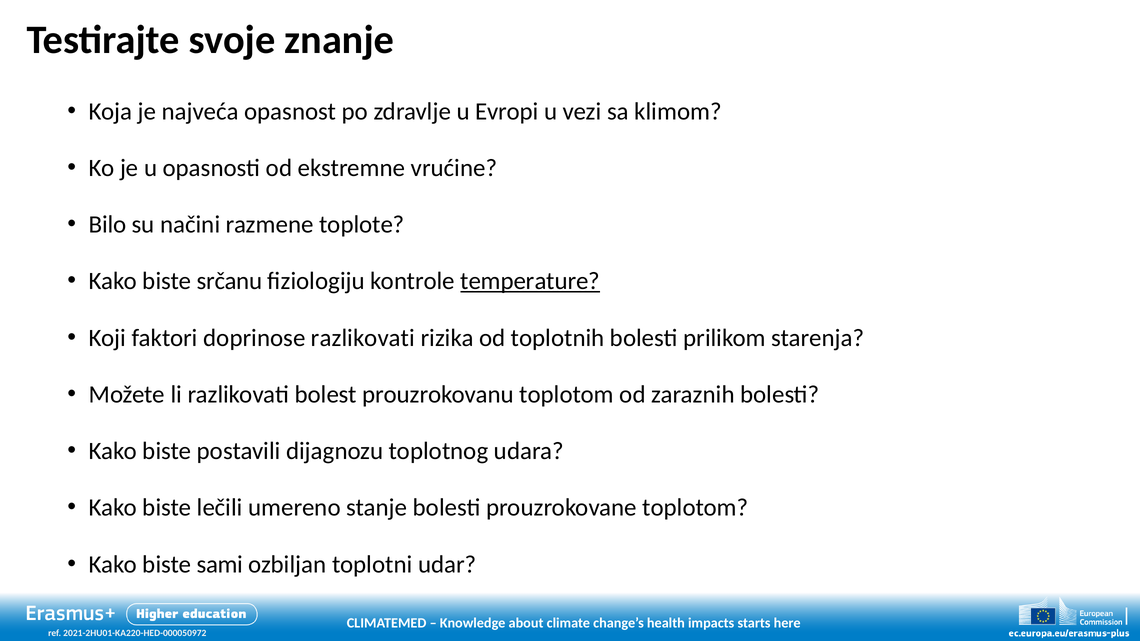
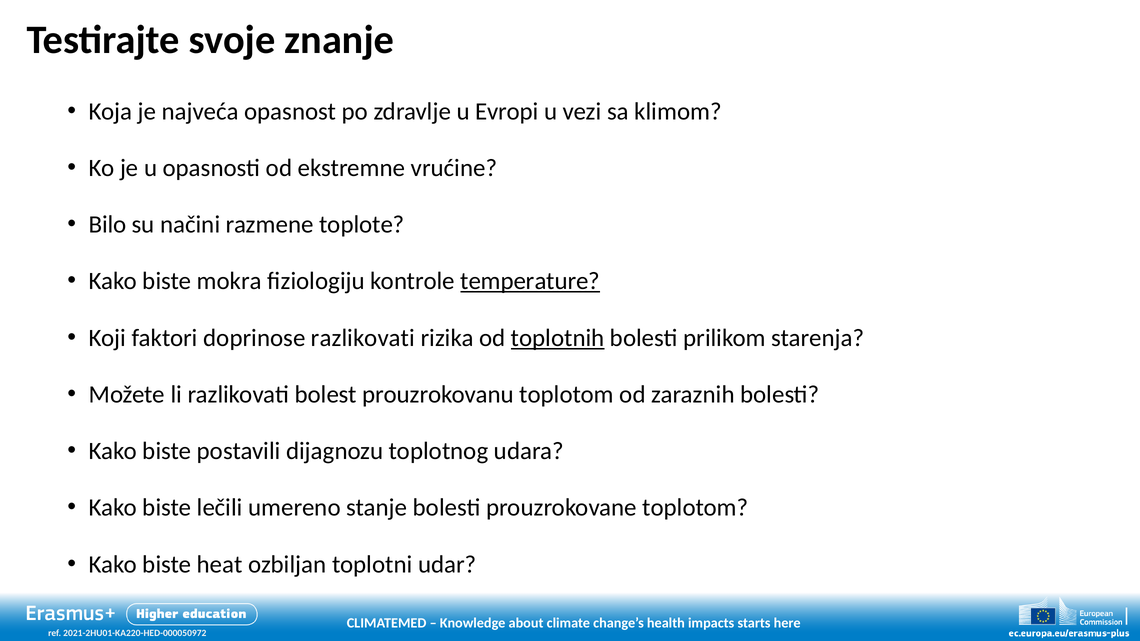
srčanu: srčanu -> mokra (229, 281)
toplotnih underline: none -> present (558, 338)
sami: sami -> heat (220, 565)
